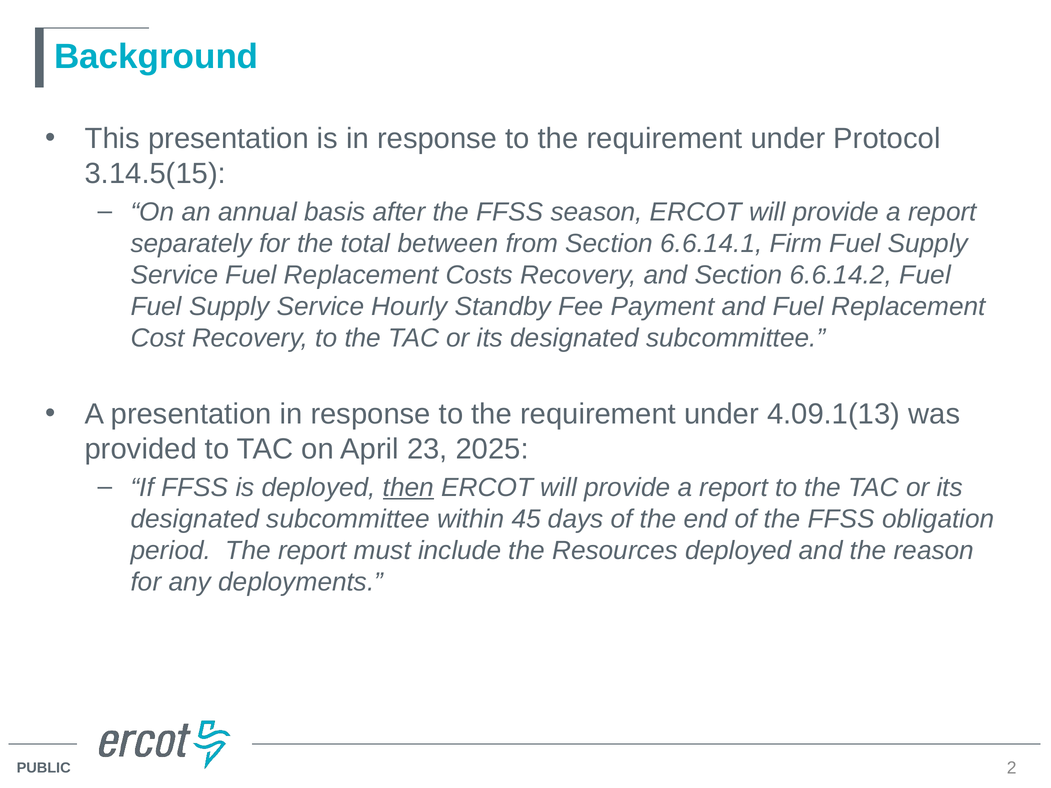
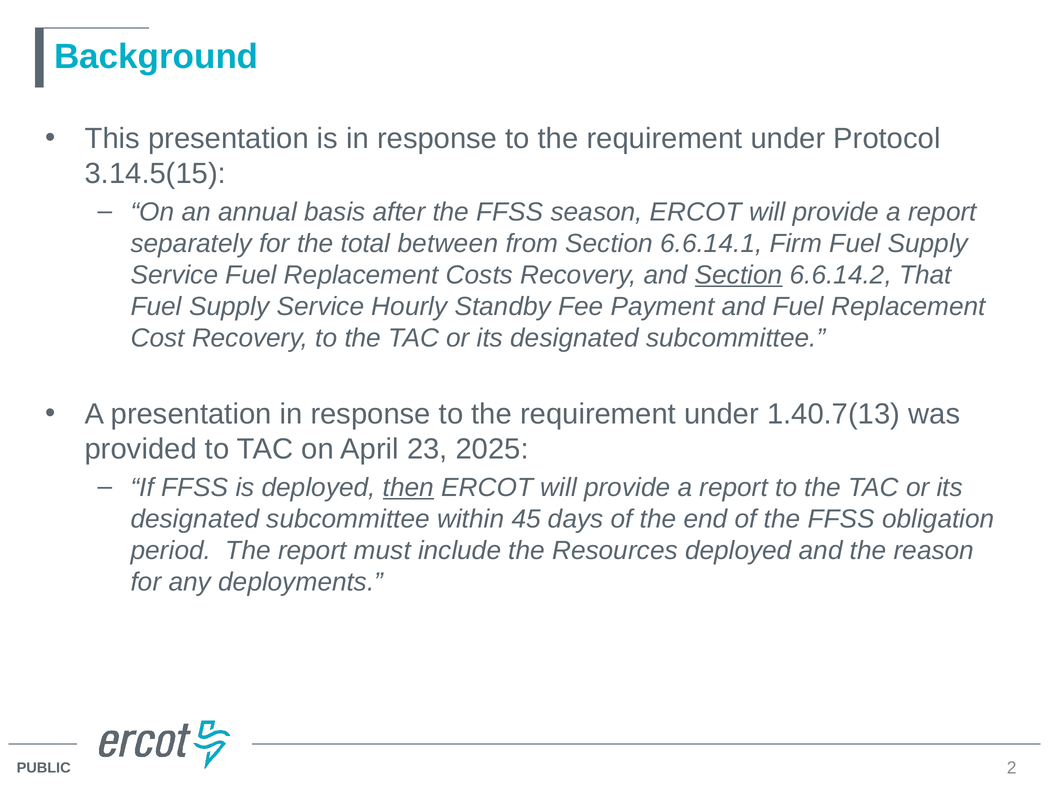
Section underline: none -> present (739, 275)
6.6.14.2 Fuel: Fuel -> That (925, 275)
4.09.1(13: 4.09.1(13 -> 1.40.7(13 (834, 414)
